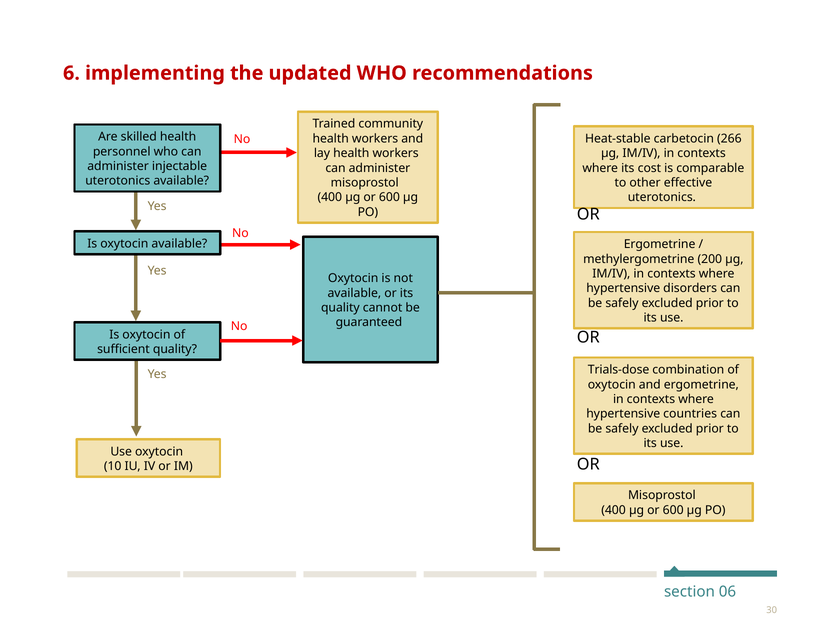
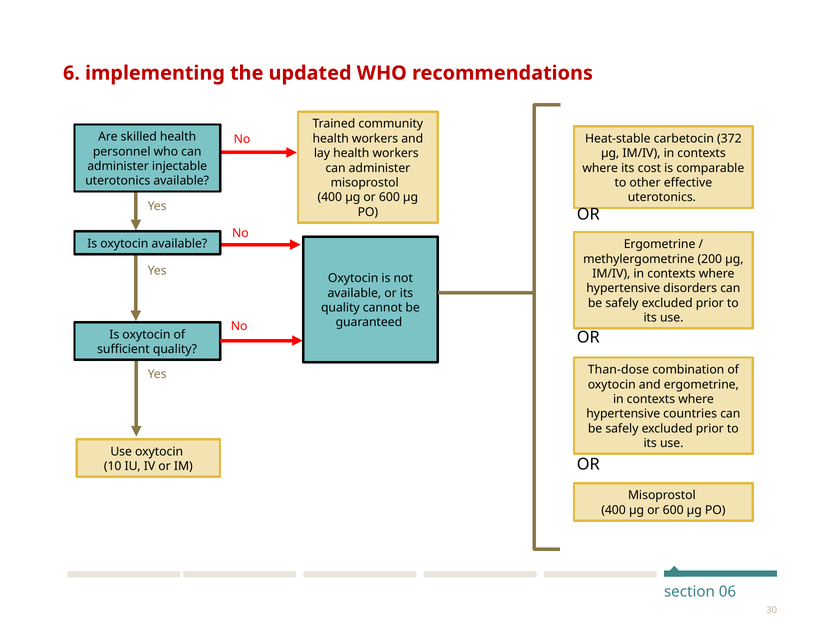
266: 266 -> 372 (729, 139)
Trials-dose: Trials-dose -> Than-dose (618, 370)
